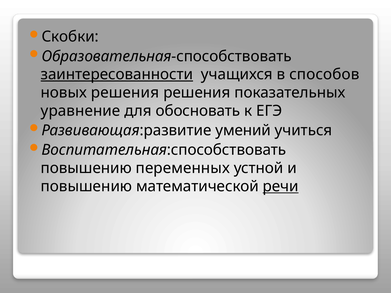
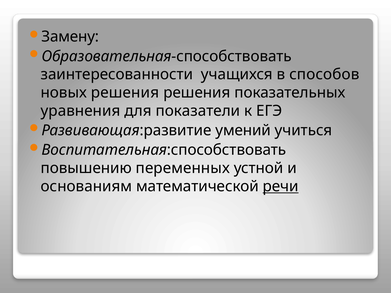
Скобки: Скобки -> Замену (70, 37)
заинтересованности underline: present -> none (117, 75)
уравнение: уравнение -> уравнения (81, 111)
обосновать: обосновать -> показатели (198, 111)
повышению: повышению -> основаниям (86, 186)
